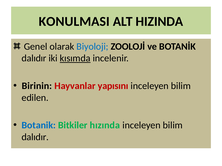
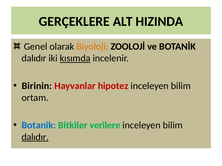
KONULMASI: KONULMASI -> GERÇEKLERE (74, 21)
Biyoloji colour: blue -> orange (92, 47)
yapısını: yapısını -> hipotez (113, 86)
edilen: edilen -> ortam (35, 98)
hızında: hızında -> verilere (105, 126)
dalıdır underline: none -> present (35, 137)
